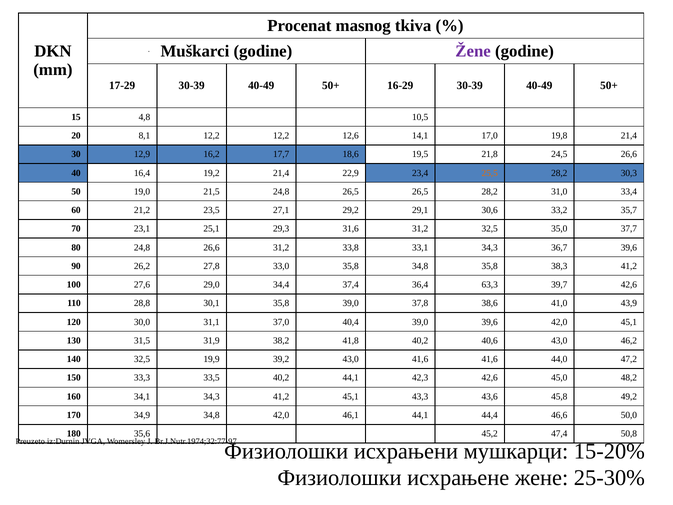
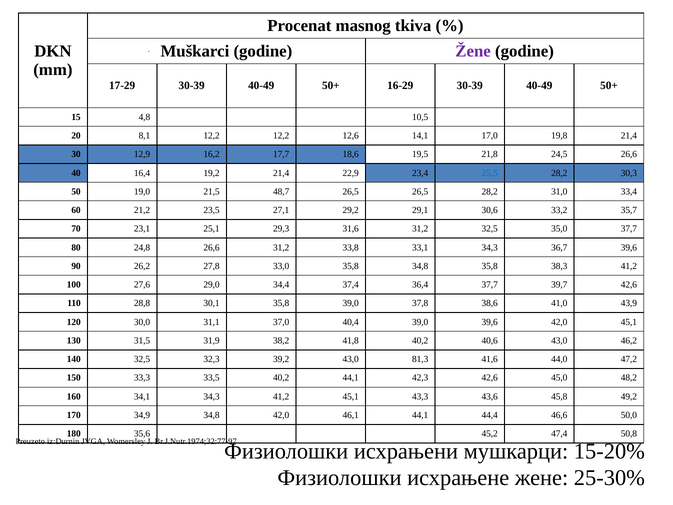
25,5 colour: orange -> blue (490, 173)
21,5 24,8: 24,8 -> 48,7 (281, 191)
36,4 63,3: 63,3 -> 37,7 (490, 285)
19,9: 19,9 -> 32,3 (212, 359)
43,0 41,6: 41,6 -> 81,3 (420, 359)
